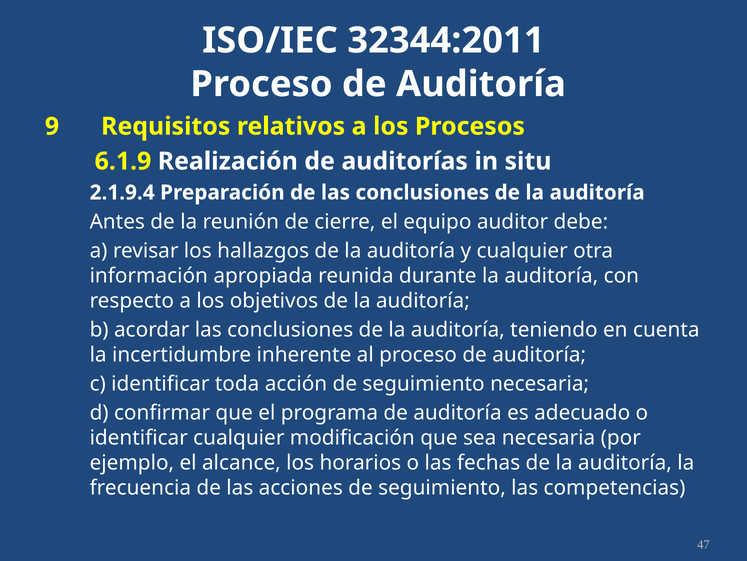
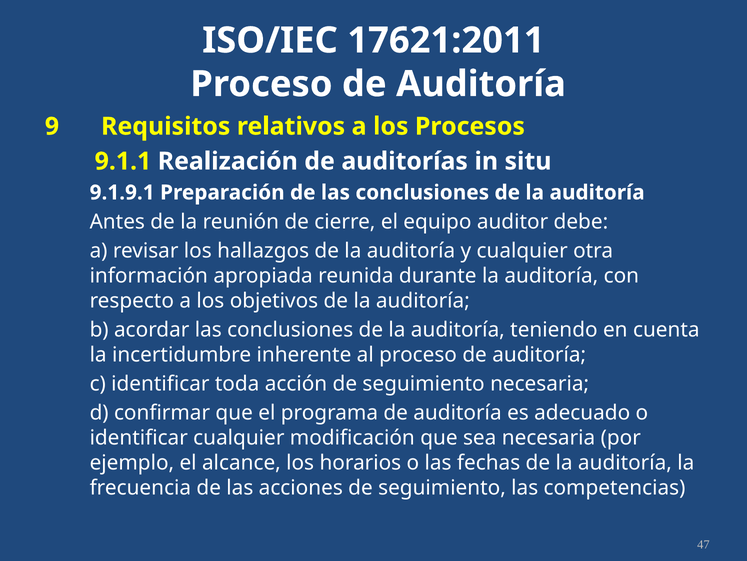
32344:2011: 32344:2011 -> 17621:2011 (446, 40)
6.1.9: 6.1.9 -> 9.1.1 (123, 161)
2.1.9.4: 2.1.9.4 -> 9.1.9.1 (122, 192)
